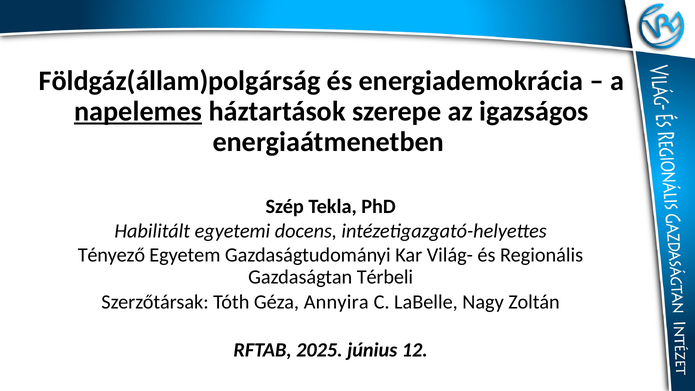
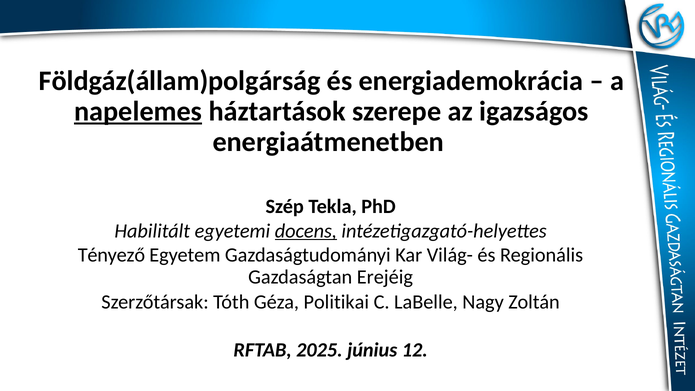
docens underline: none -> present (306, 231)
Térbeli: Térbeli -> Erejéig (385, 277)
Annyira: Annyira -> Politikai (336, 302)
